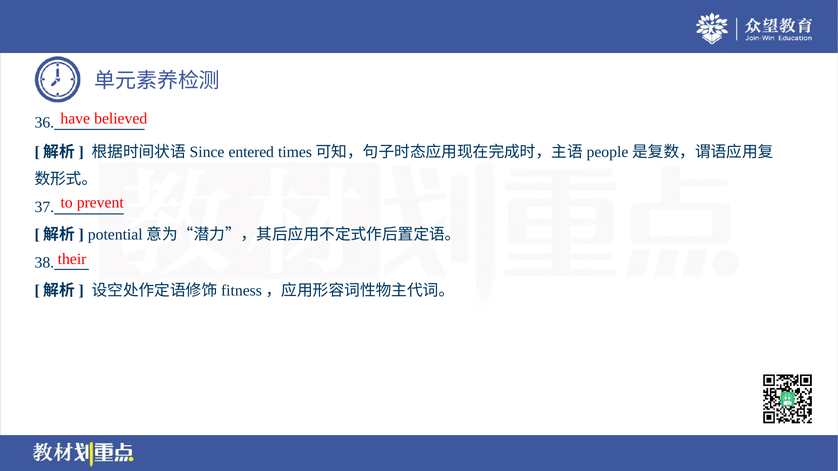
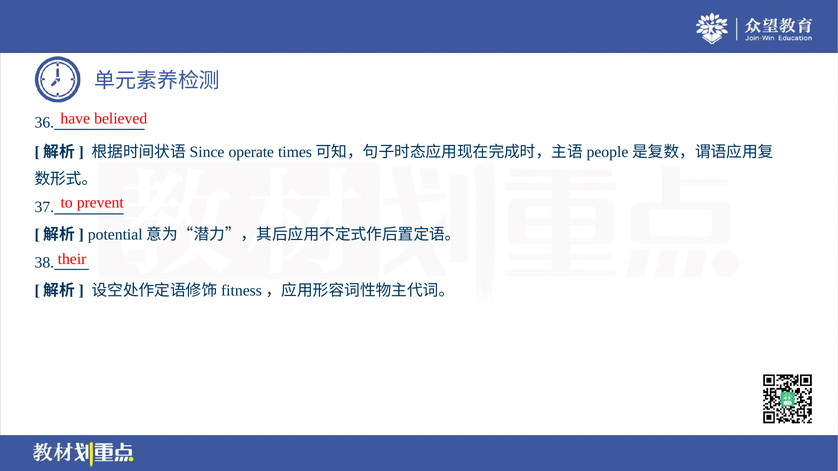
entered: entered -> operate (251, 152)
